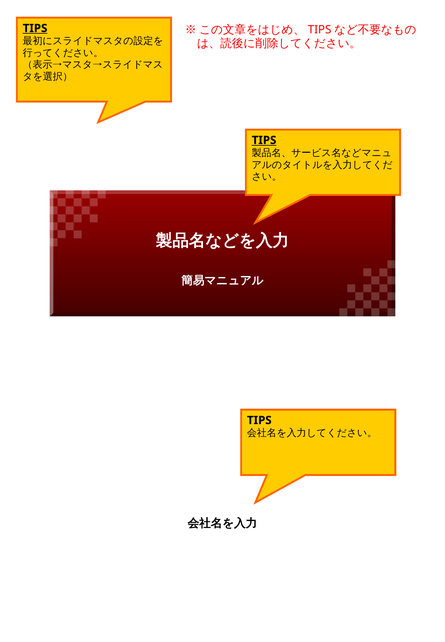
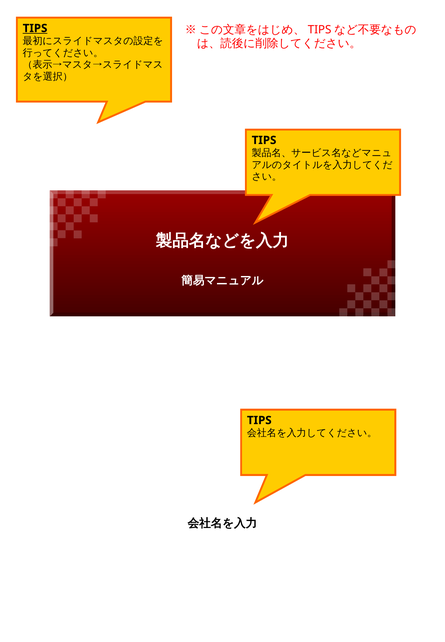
TIPS underline: present -> none (264, 140)
